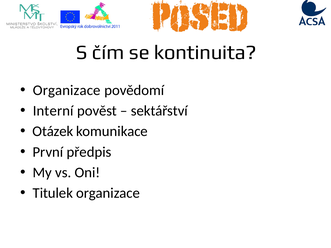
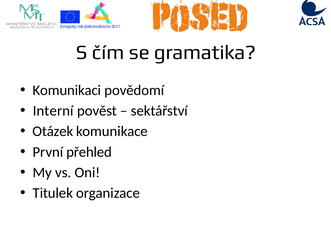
kontinuita: kontinuita -> gramatika (205, 53)
Organizace: Organizace -> Komunikaci (67, 90)
předpis: předpis -> přehled (89, 152)
